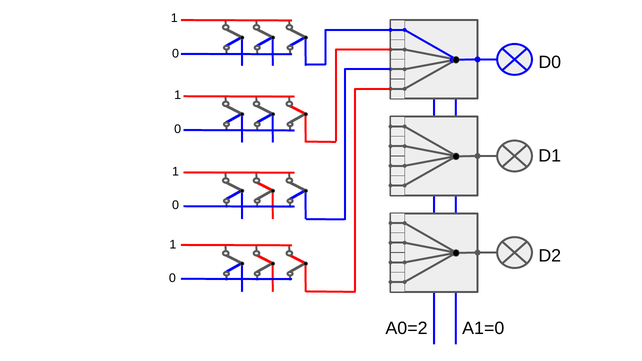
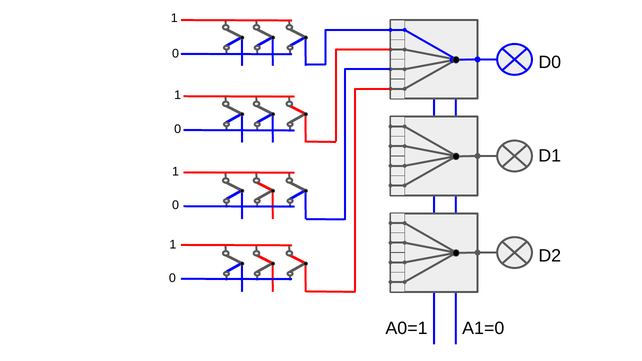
A0=2: A0=2 -> A0=1 (407, 328)
